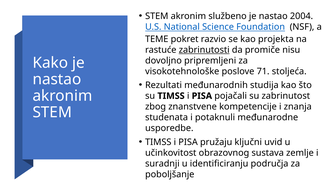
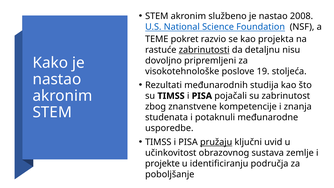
2004: 2004 -> 2008 (302, 16)
promiče: promiče -> detaljnu (262, 50)
71: 71 -> 19 (263, 71)
pružaju underline: none -> present (216, 142)
suradnji: suradnji -> projekte (162, 163)
